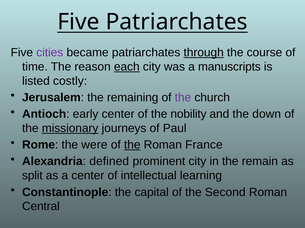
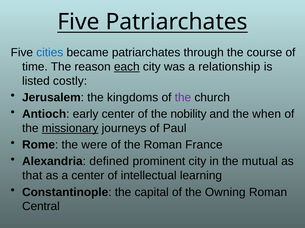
cities colour: purple -> blue (50, 53)
through underline: present -> none (204, 53)
manuscripts: manuscripts -> relationship (229, 67)
remaining: remaining -> kingdoms (133, 98)
down: down -> when (267, 114)
the underline: present -> none (132, 145)
remain: remain -> mutual (260, 162)
split: split -> that (32, 176)
Second: Second -> Owning (225, 193)
